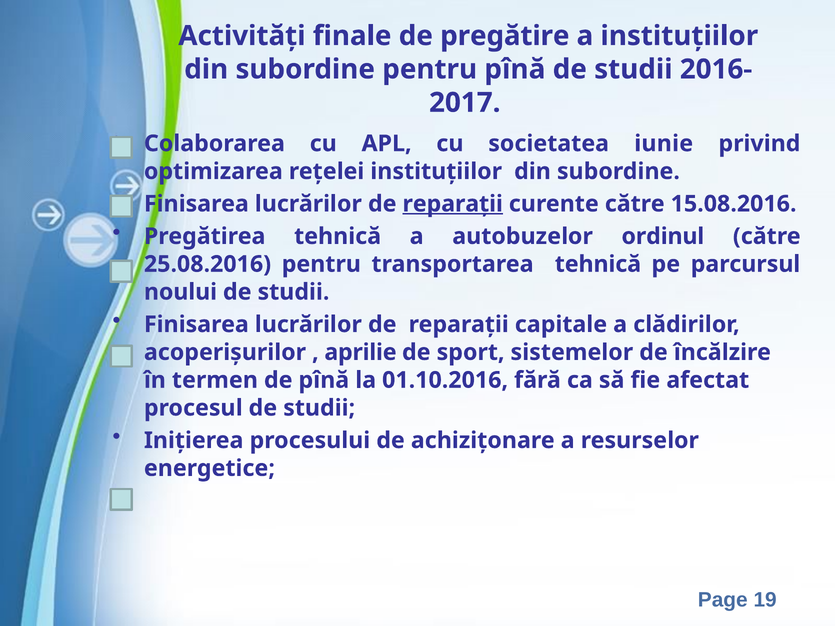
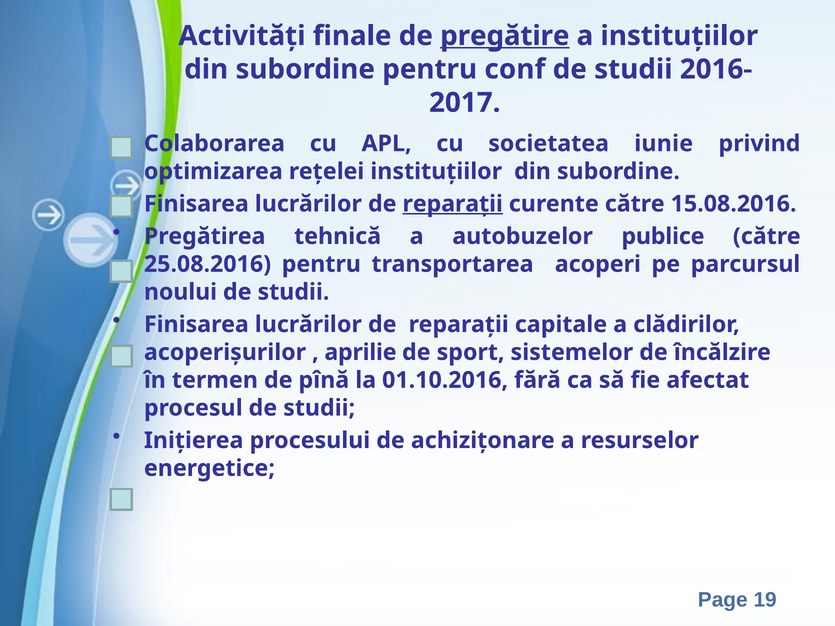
pregătire underline: none -> present (505, 36)
pentru pînă: pînă -> conf (515, 69)
ordinul: ordinul -> publice (663, 236)
transportarea tehnică: tehnică -> acoperi (598, 264)
